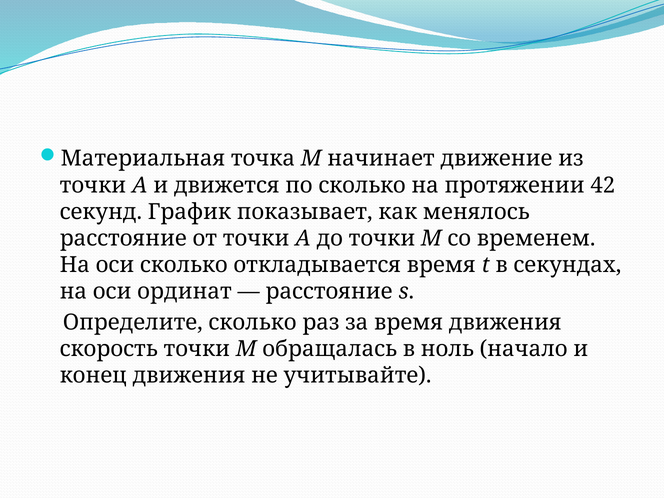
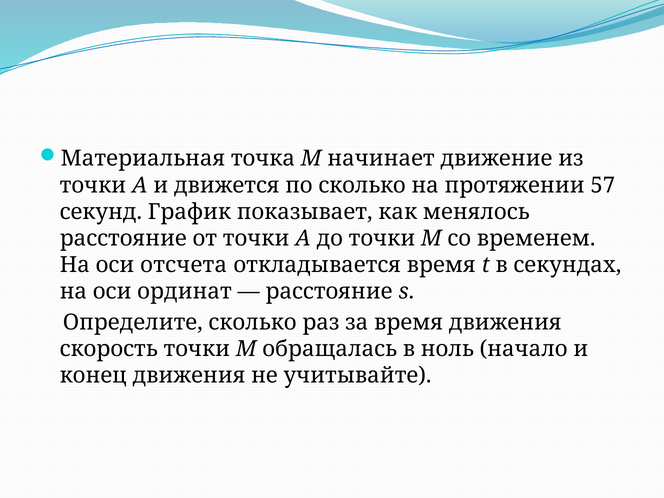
42: 42 -> 57 (603, 185)
оси сколько: сколько -> отсчета (184, 265)
